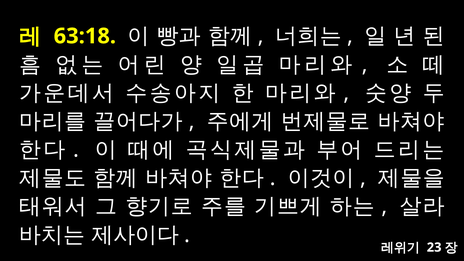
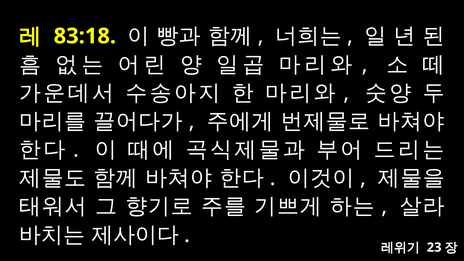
63:18: 63:18 -> 83:18 (85, 36)
